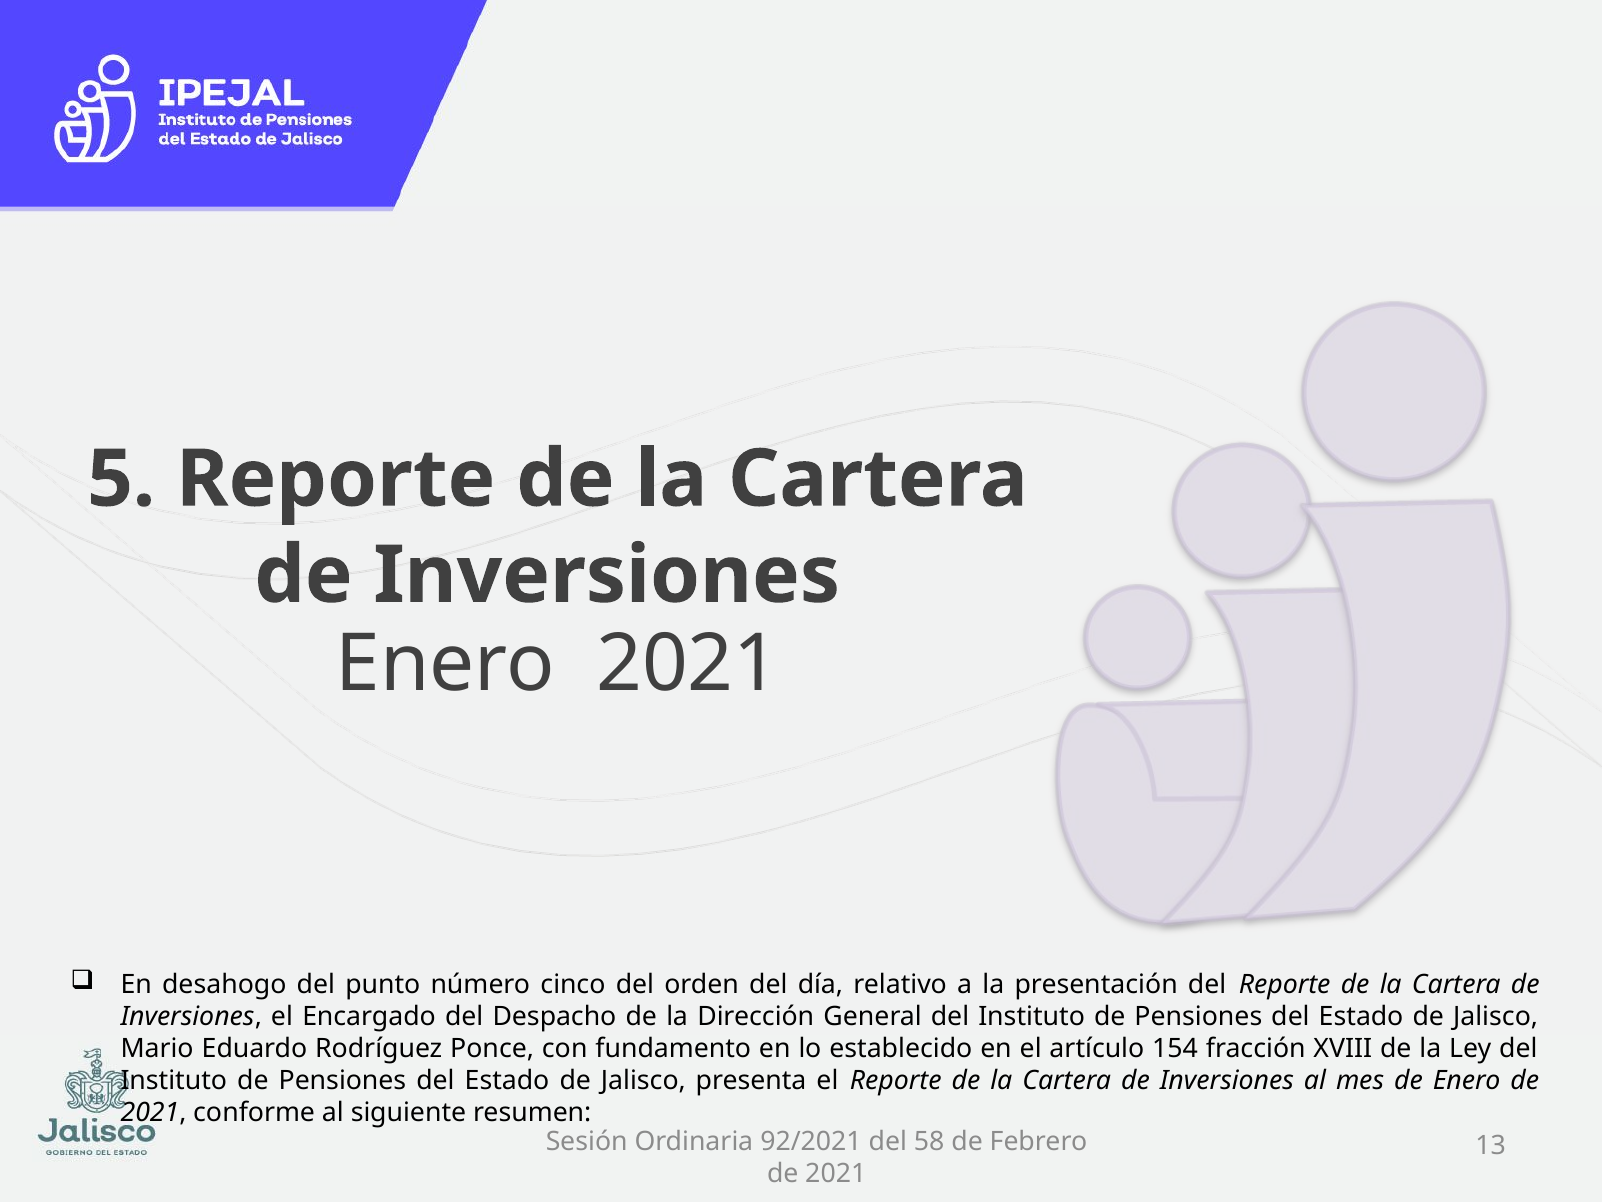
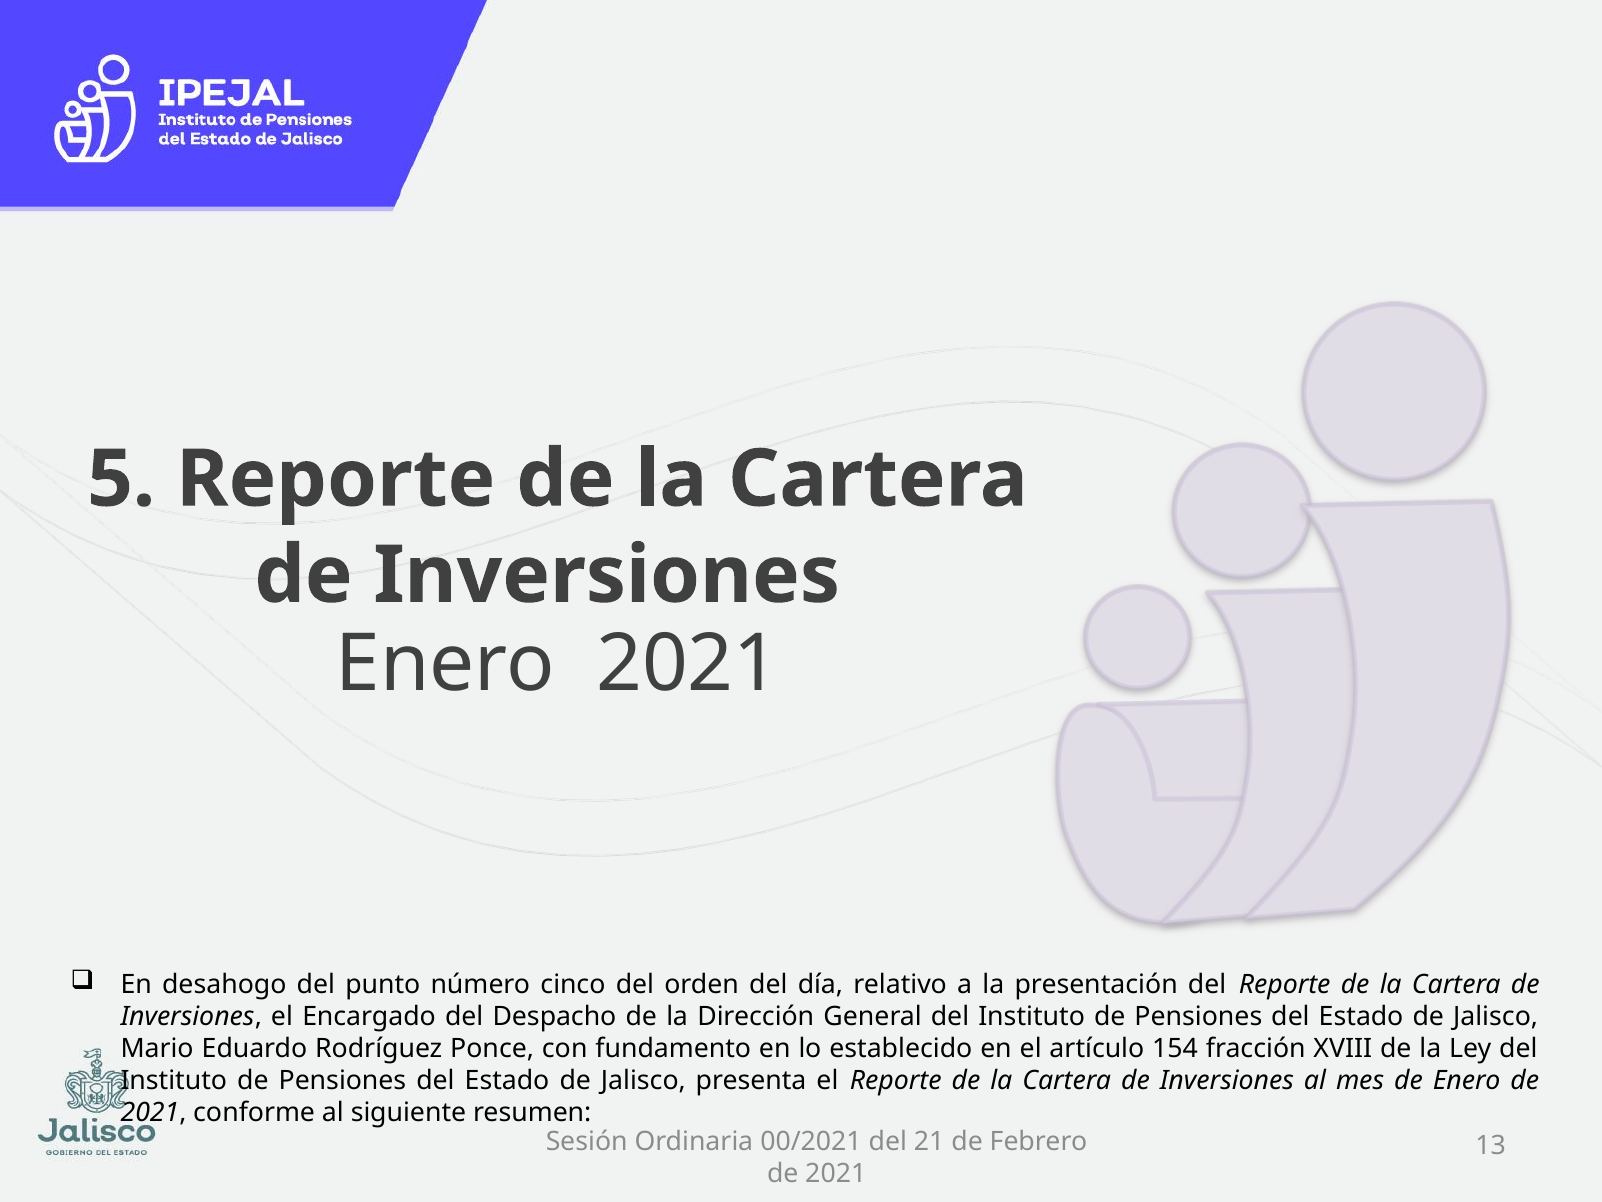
92/2021: 92/2021 -> 00/2021 (811, 1141)
58: 58 -> 21 (929, 1141)
